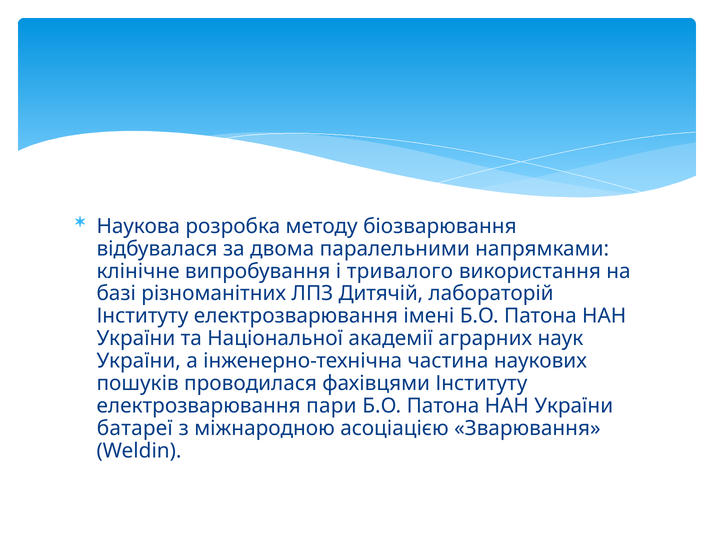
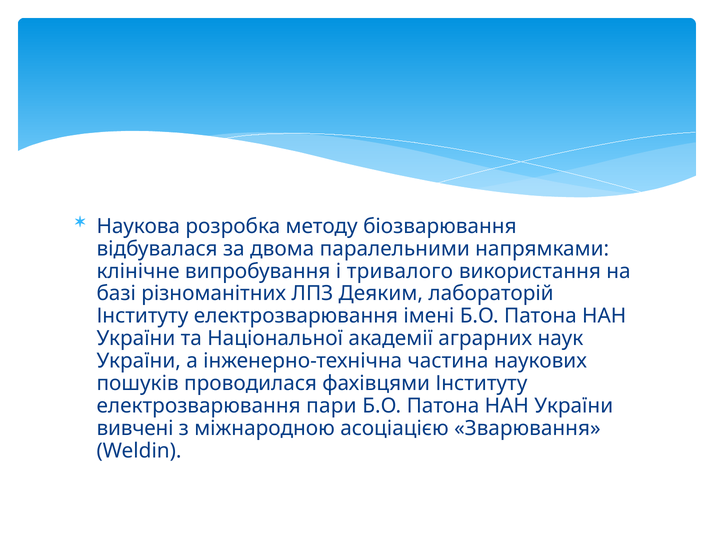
Дитячій: Дитячій -> Деяким (381, 293)
батареї: батареї -> вивчені (135, 428)
